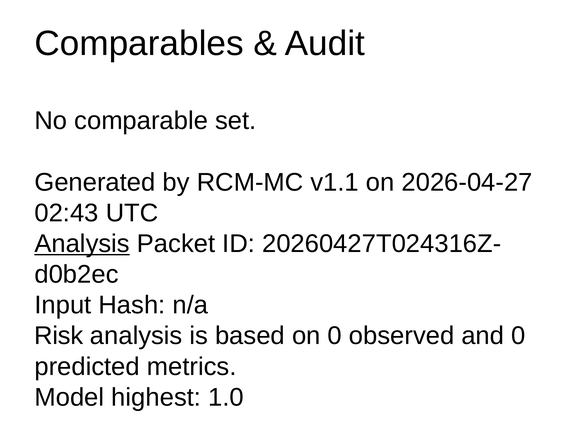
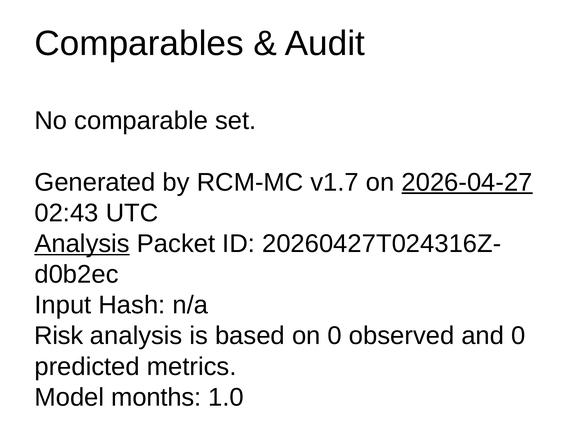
v1.1: v1.1 -> v1.7 (335, 182)
2026-04-27 underline: none -> present (467, 182)
highest: highest -> months (156, 397)
